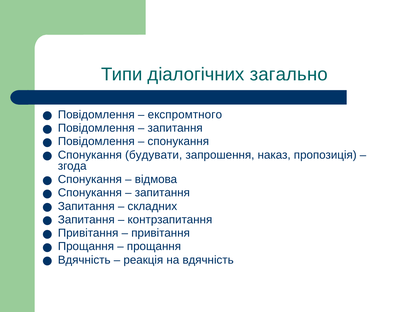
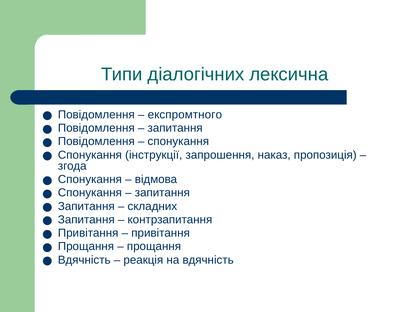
загально: загально -> лексична (289, 74)
будувати: будувати -> інструкції (154, 155)
